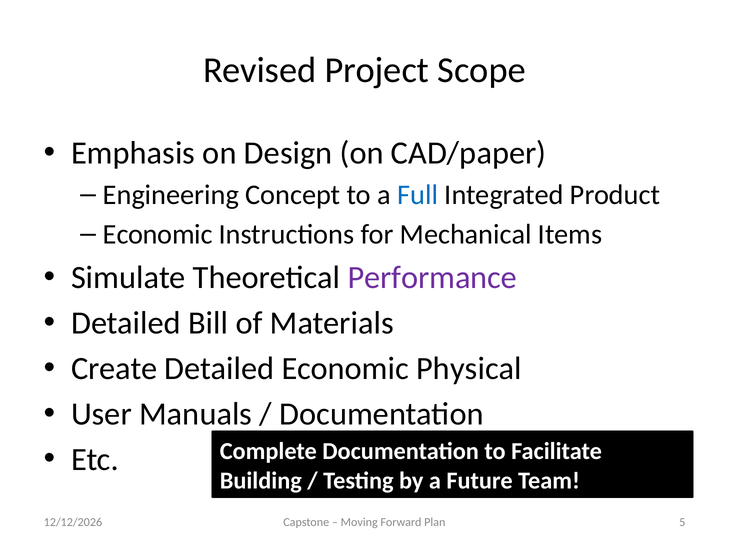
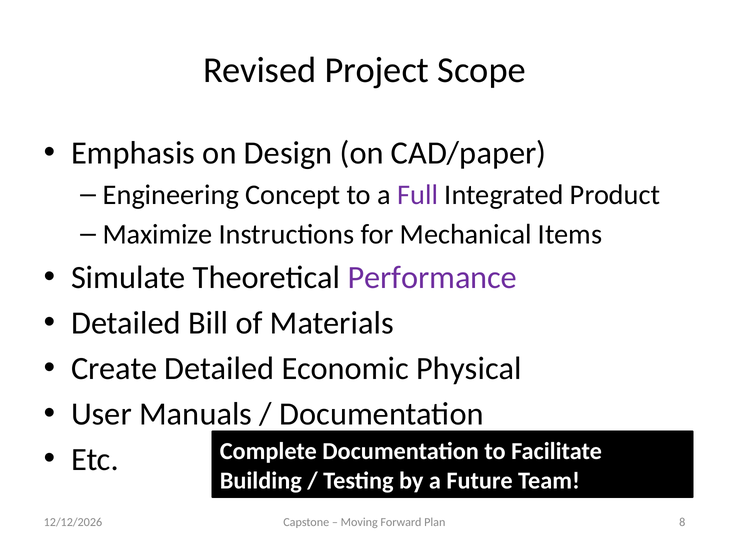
Full colour: blue -> purple (418, 195)
Economic: Economic -> Maximize (158, 234)
5: 5 -> 8 (682, 522)
